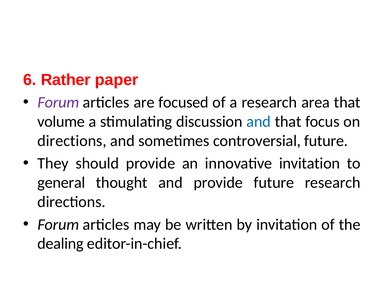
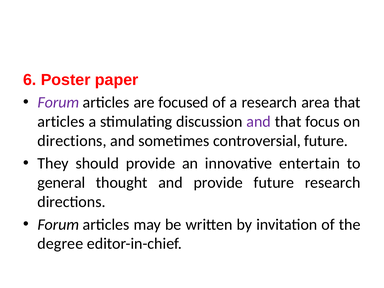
Rather: Rather -> Poster (66, 80)
volume: volume -> articles (61, 122)
and colour: blue -> purple (259, 122)
innovative invitation: invitation -> entertain (309, 163)
dealing: dealing -> degree (60, 244)
